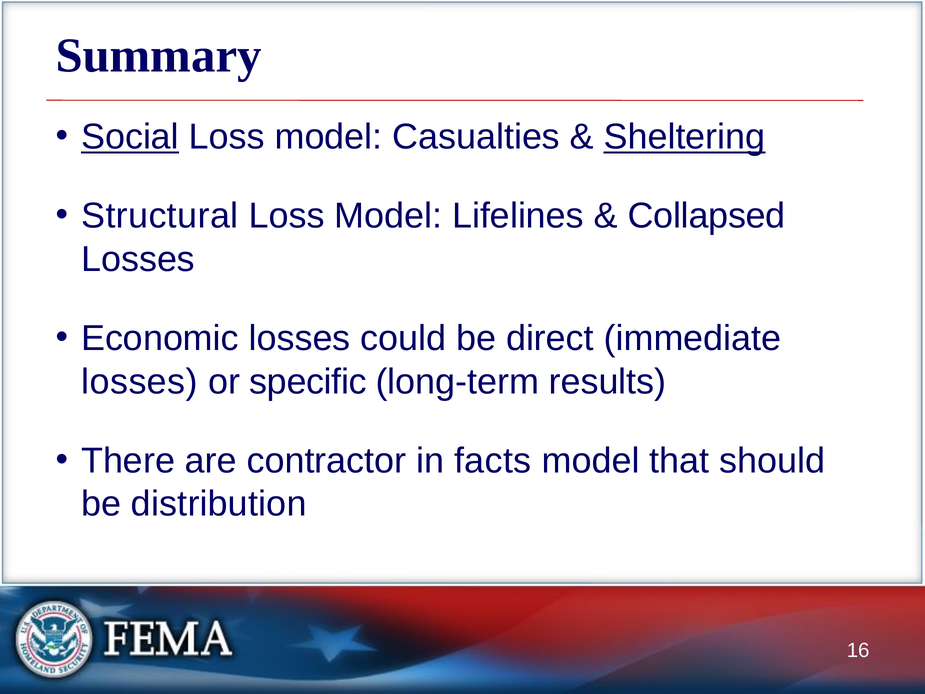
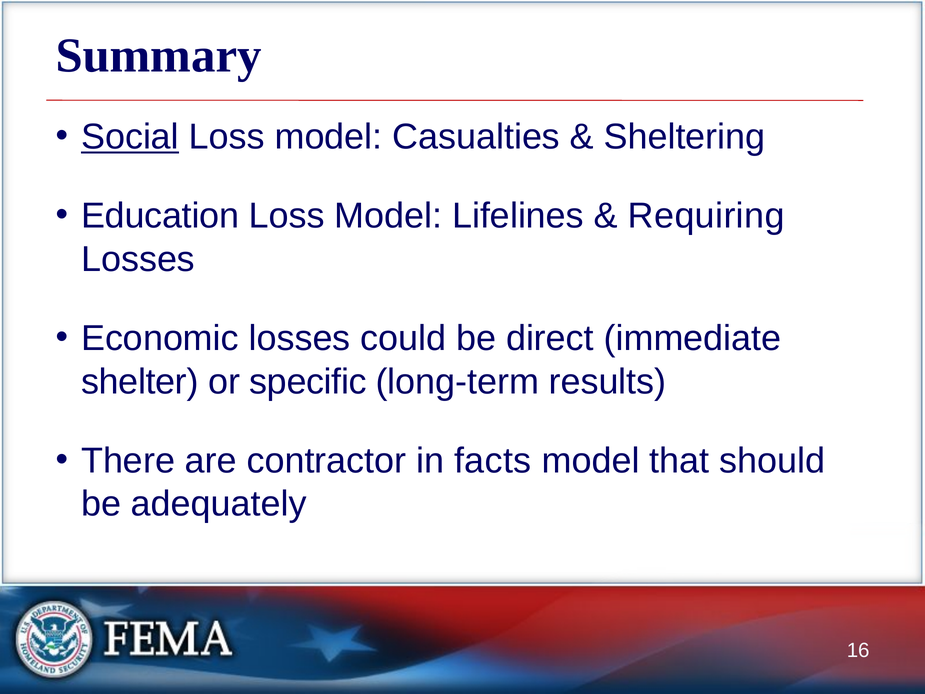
Sheltering underline: present -> none (685, 137)
Structural: Structural -> Education (160, 216)
Collapsed: Collapsed -> Requiring (706, 216)
losses: losses -> shelter (140, 382)
distribution: distribution -> adequately (219, 504)
